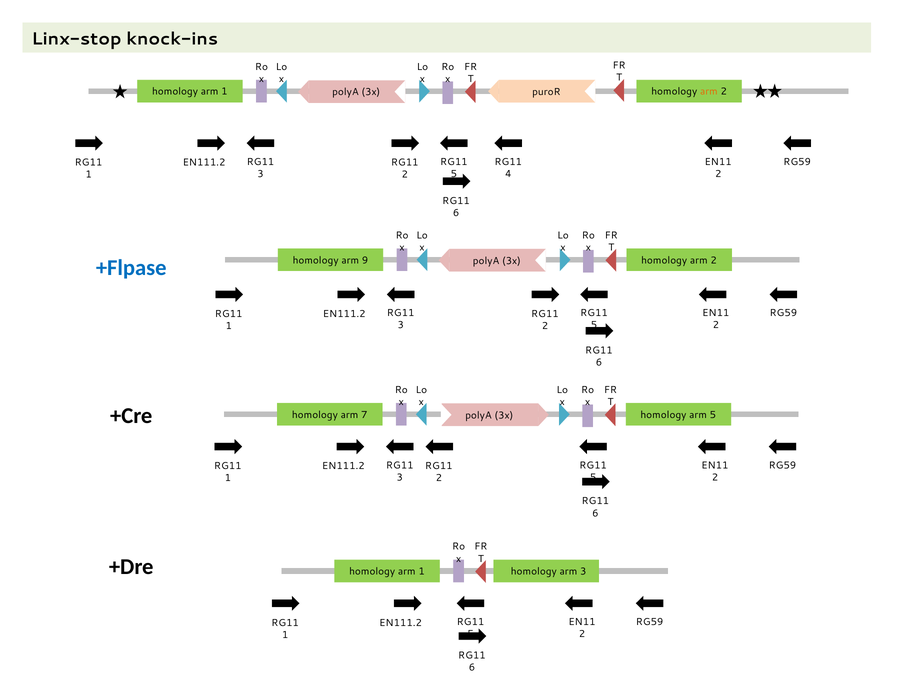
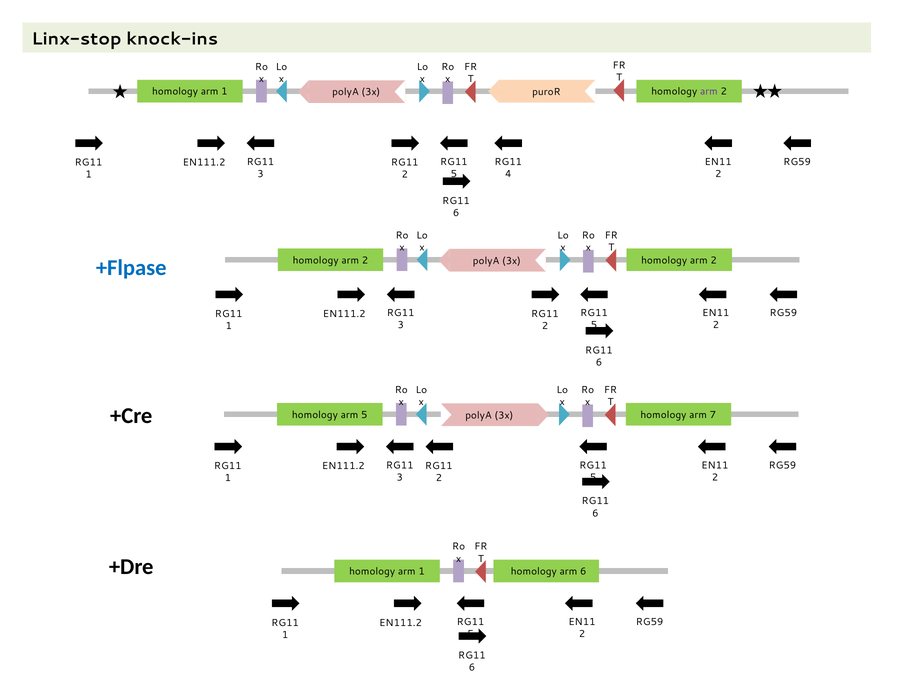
arm colour: orange -> purple (709, 92)
9: 9 -> 2 (365, 260)
arm 7: 7 -> 5 (364, 415)
arm 5: 5 -> 7 (713, 415)
arm 3: 3 -> 6 (583, 571)
